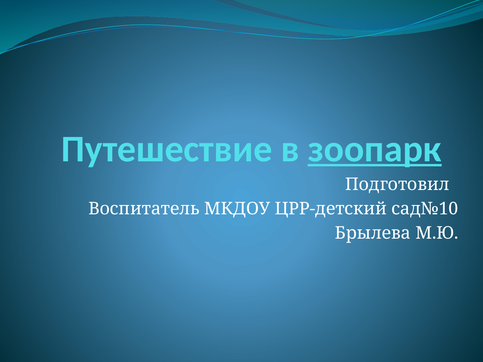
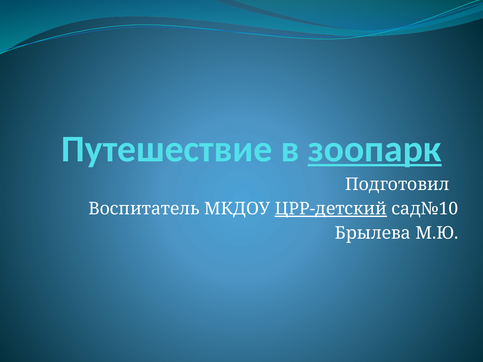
ЦРР-детский underline: none -> present (331, 209)
